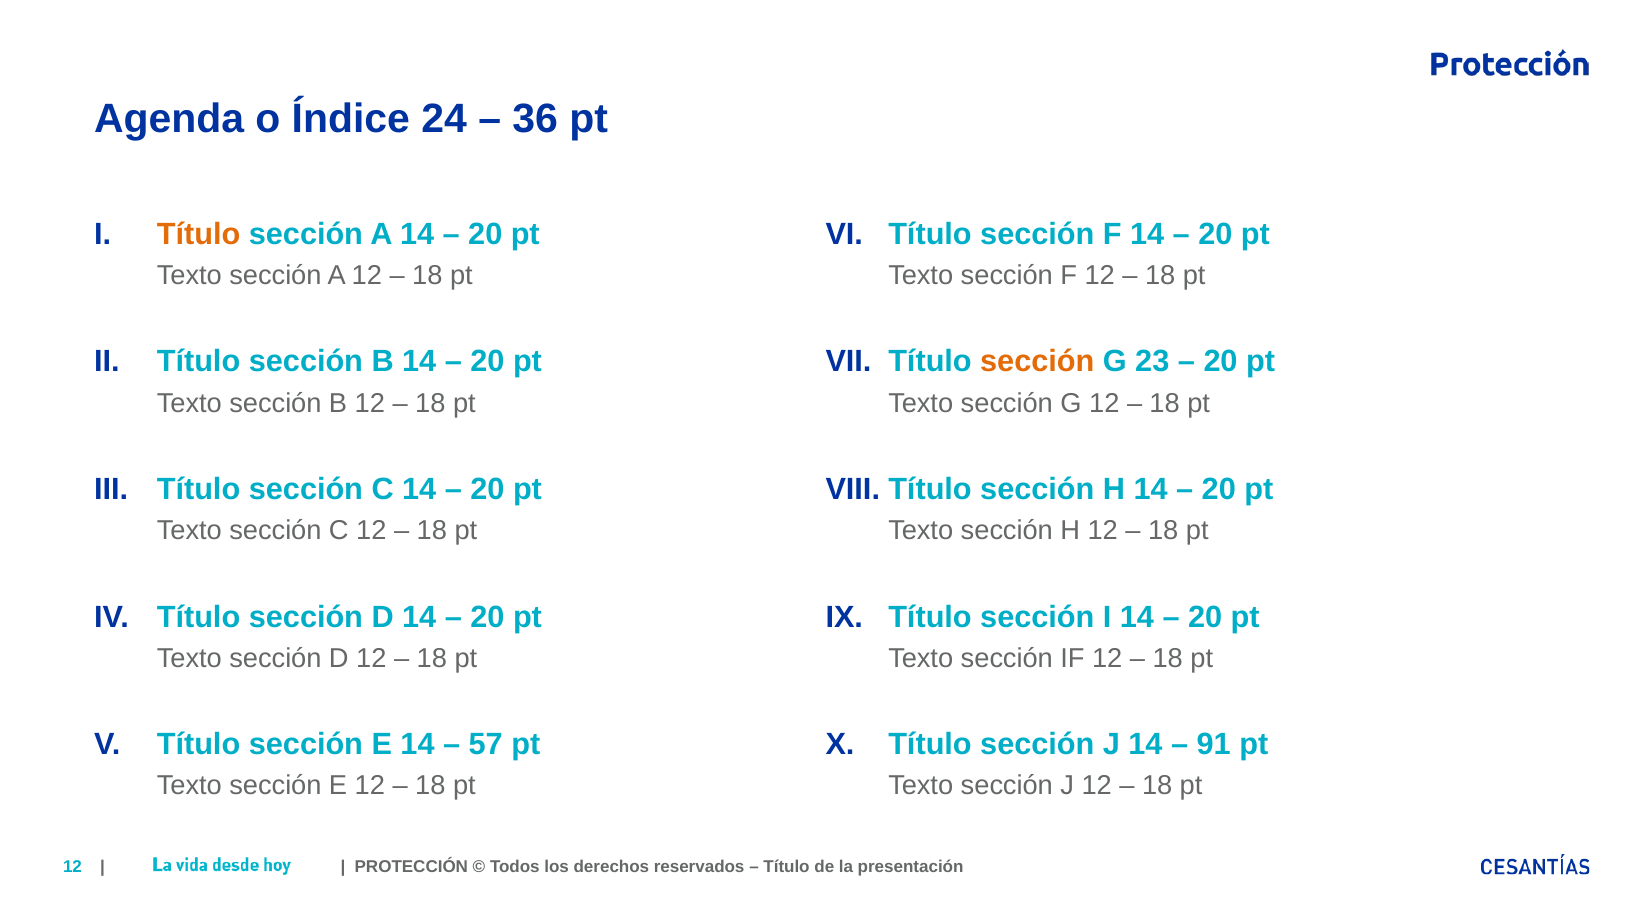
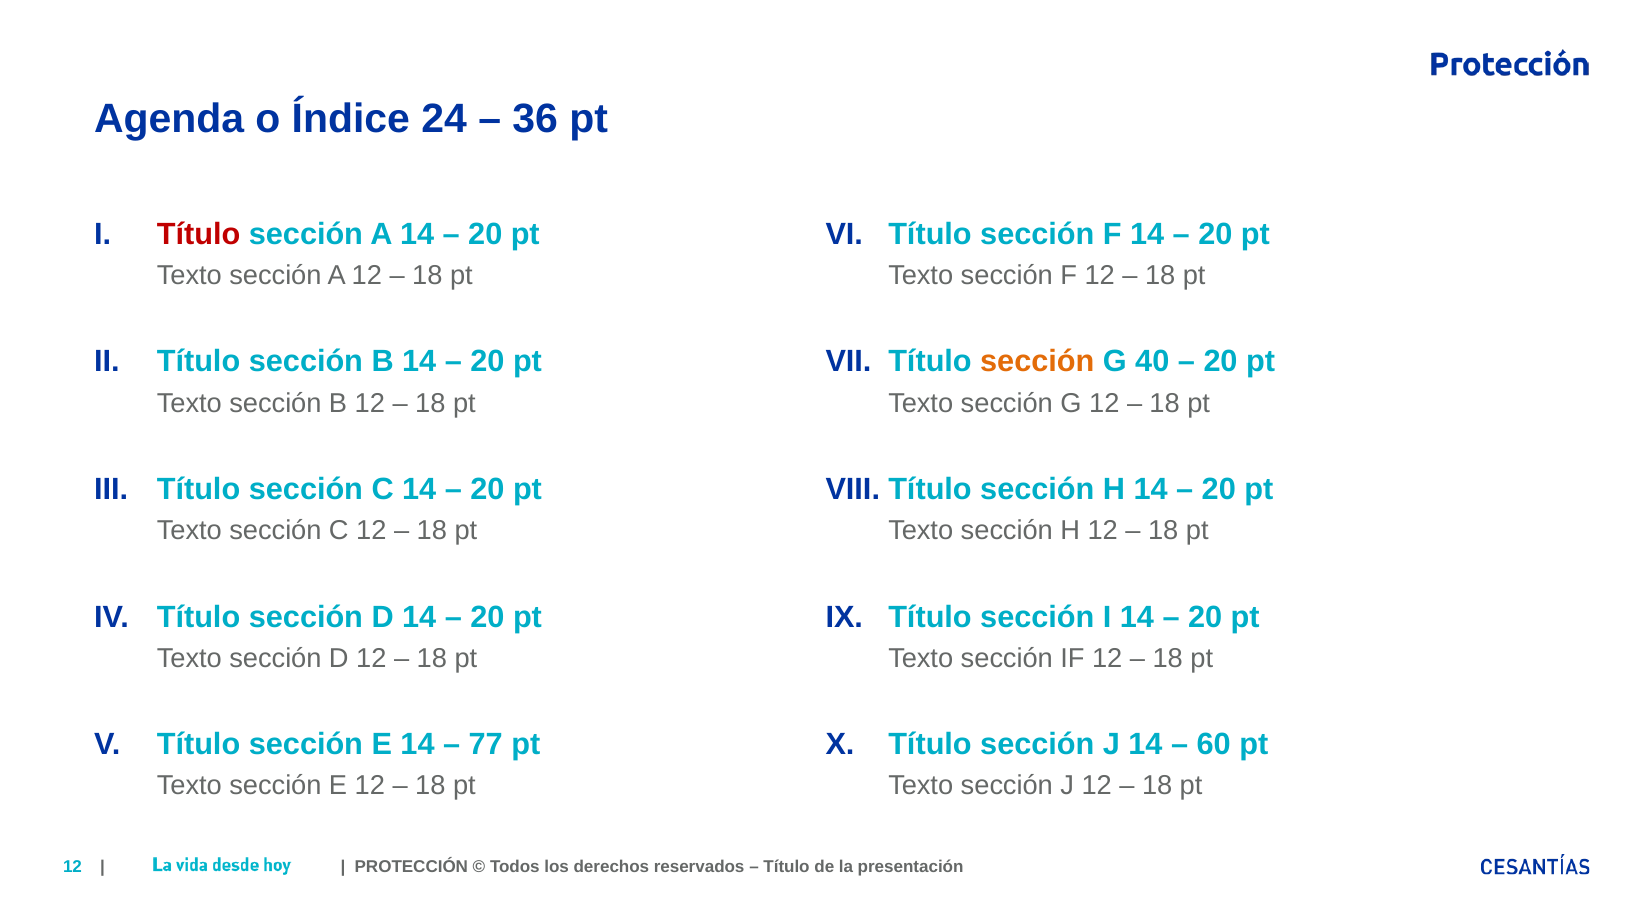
Título colour: orange -> red (199, 234)
23: 23 -> 40 (1152, 362)
57: 57 -> 77 (486, 745)
91: 91 -> 60 (1214, 745)
